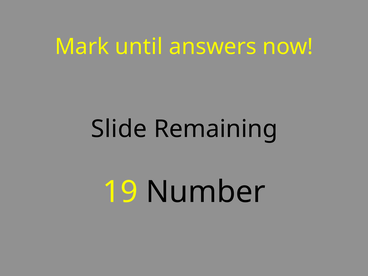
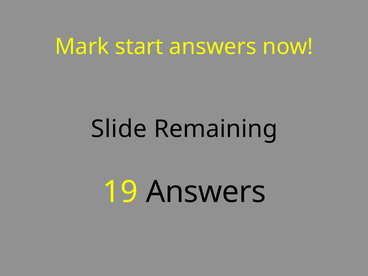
until: until -> start (139, 47)
19 Number: Number -> Answers (206, 192)
